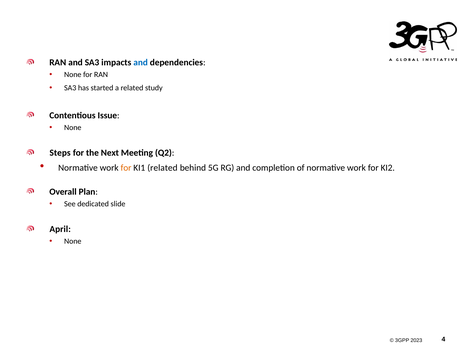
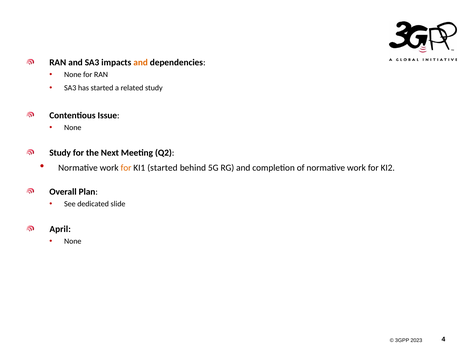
and colour: blue -> orange (141, 62)
Steps: Steps -> Study (60, 153)
KI1 related: related -> started (162, 168)
